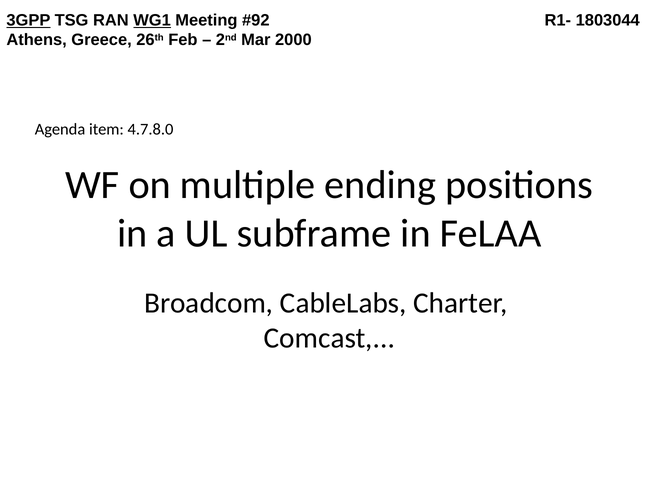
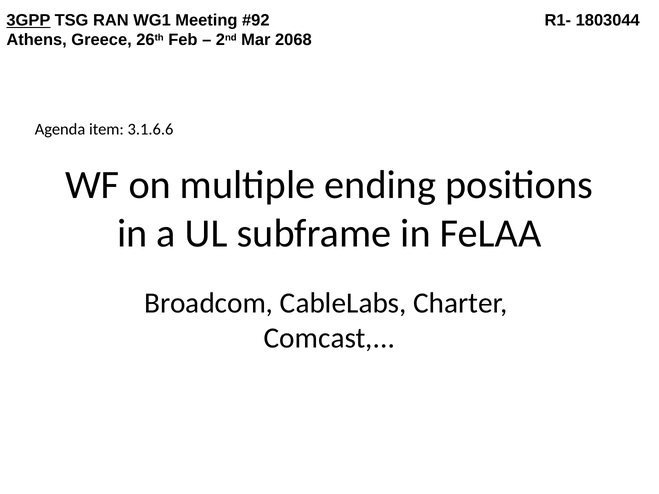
WG1 underline: present -> none (152, 20)
2000: 2000 -> 2068 (293, 40)
4.7.8.0: 4.7.8.0 -> 3.1.6.6 (150, 130)
